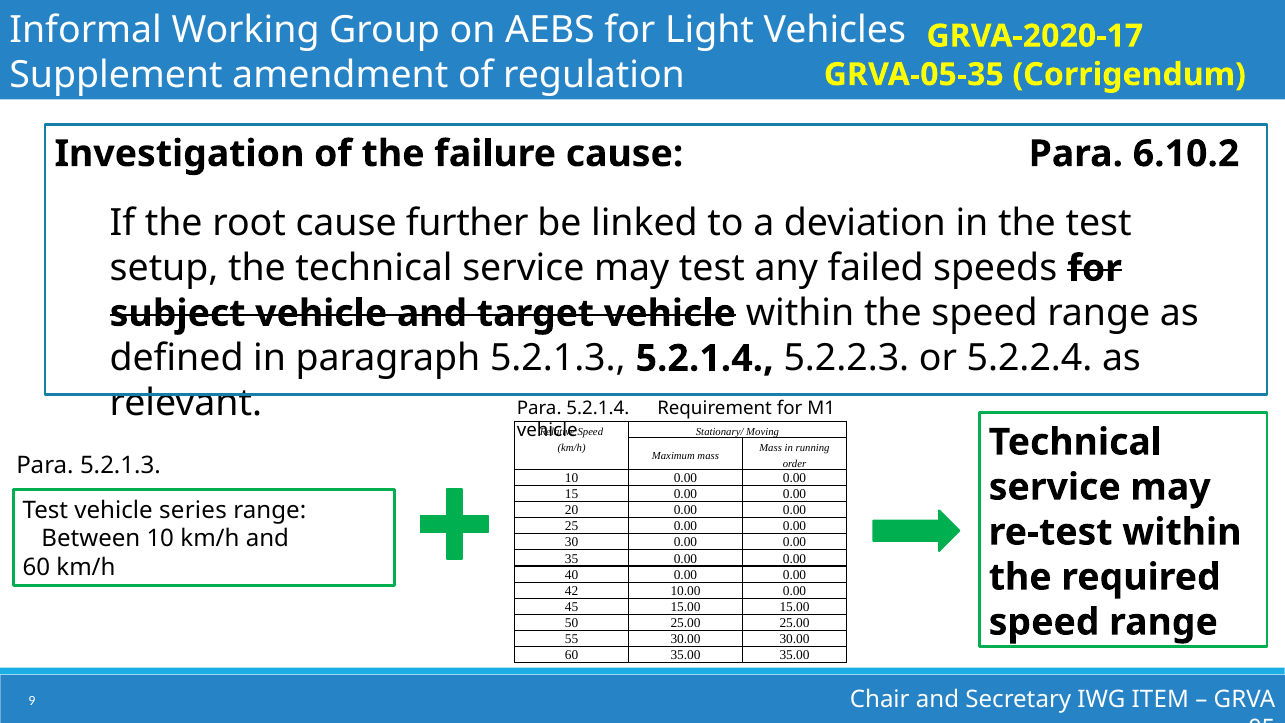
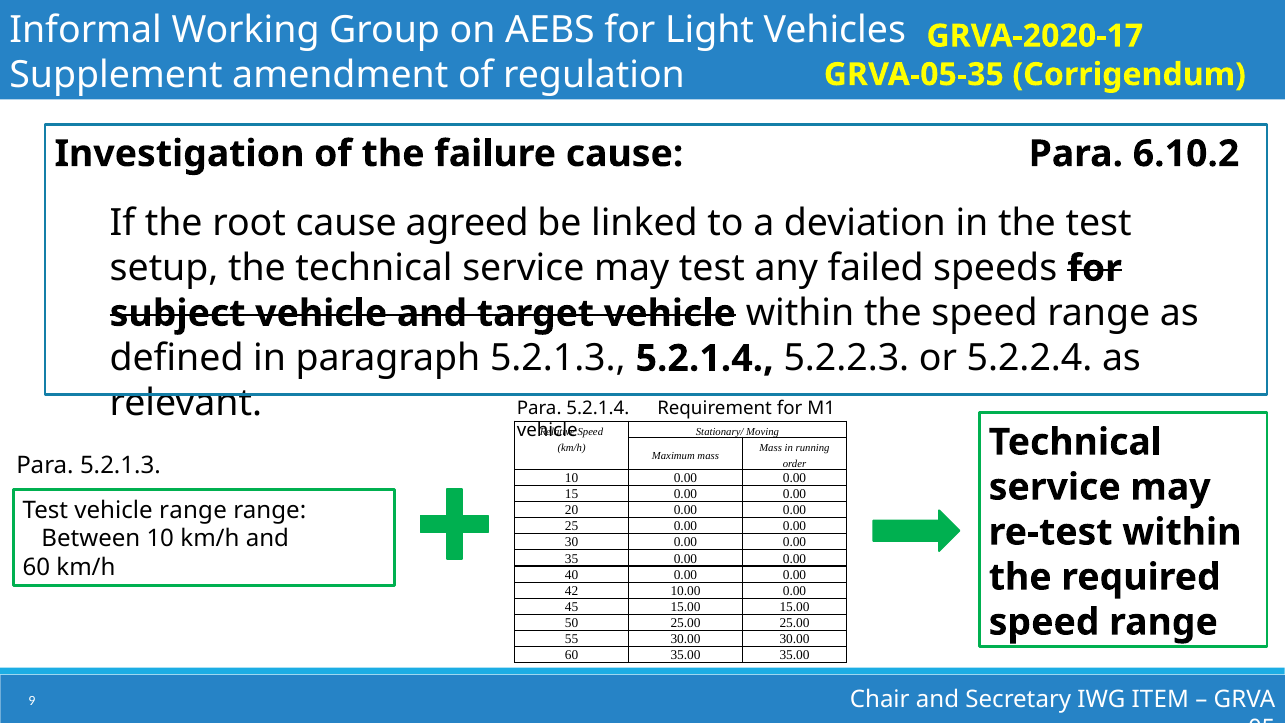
further: further -> agreed (467, 223)
vehicle series: series -> range (193, 510)
